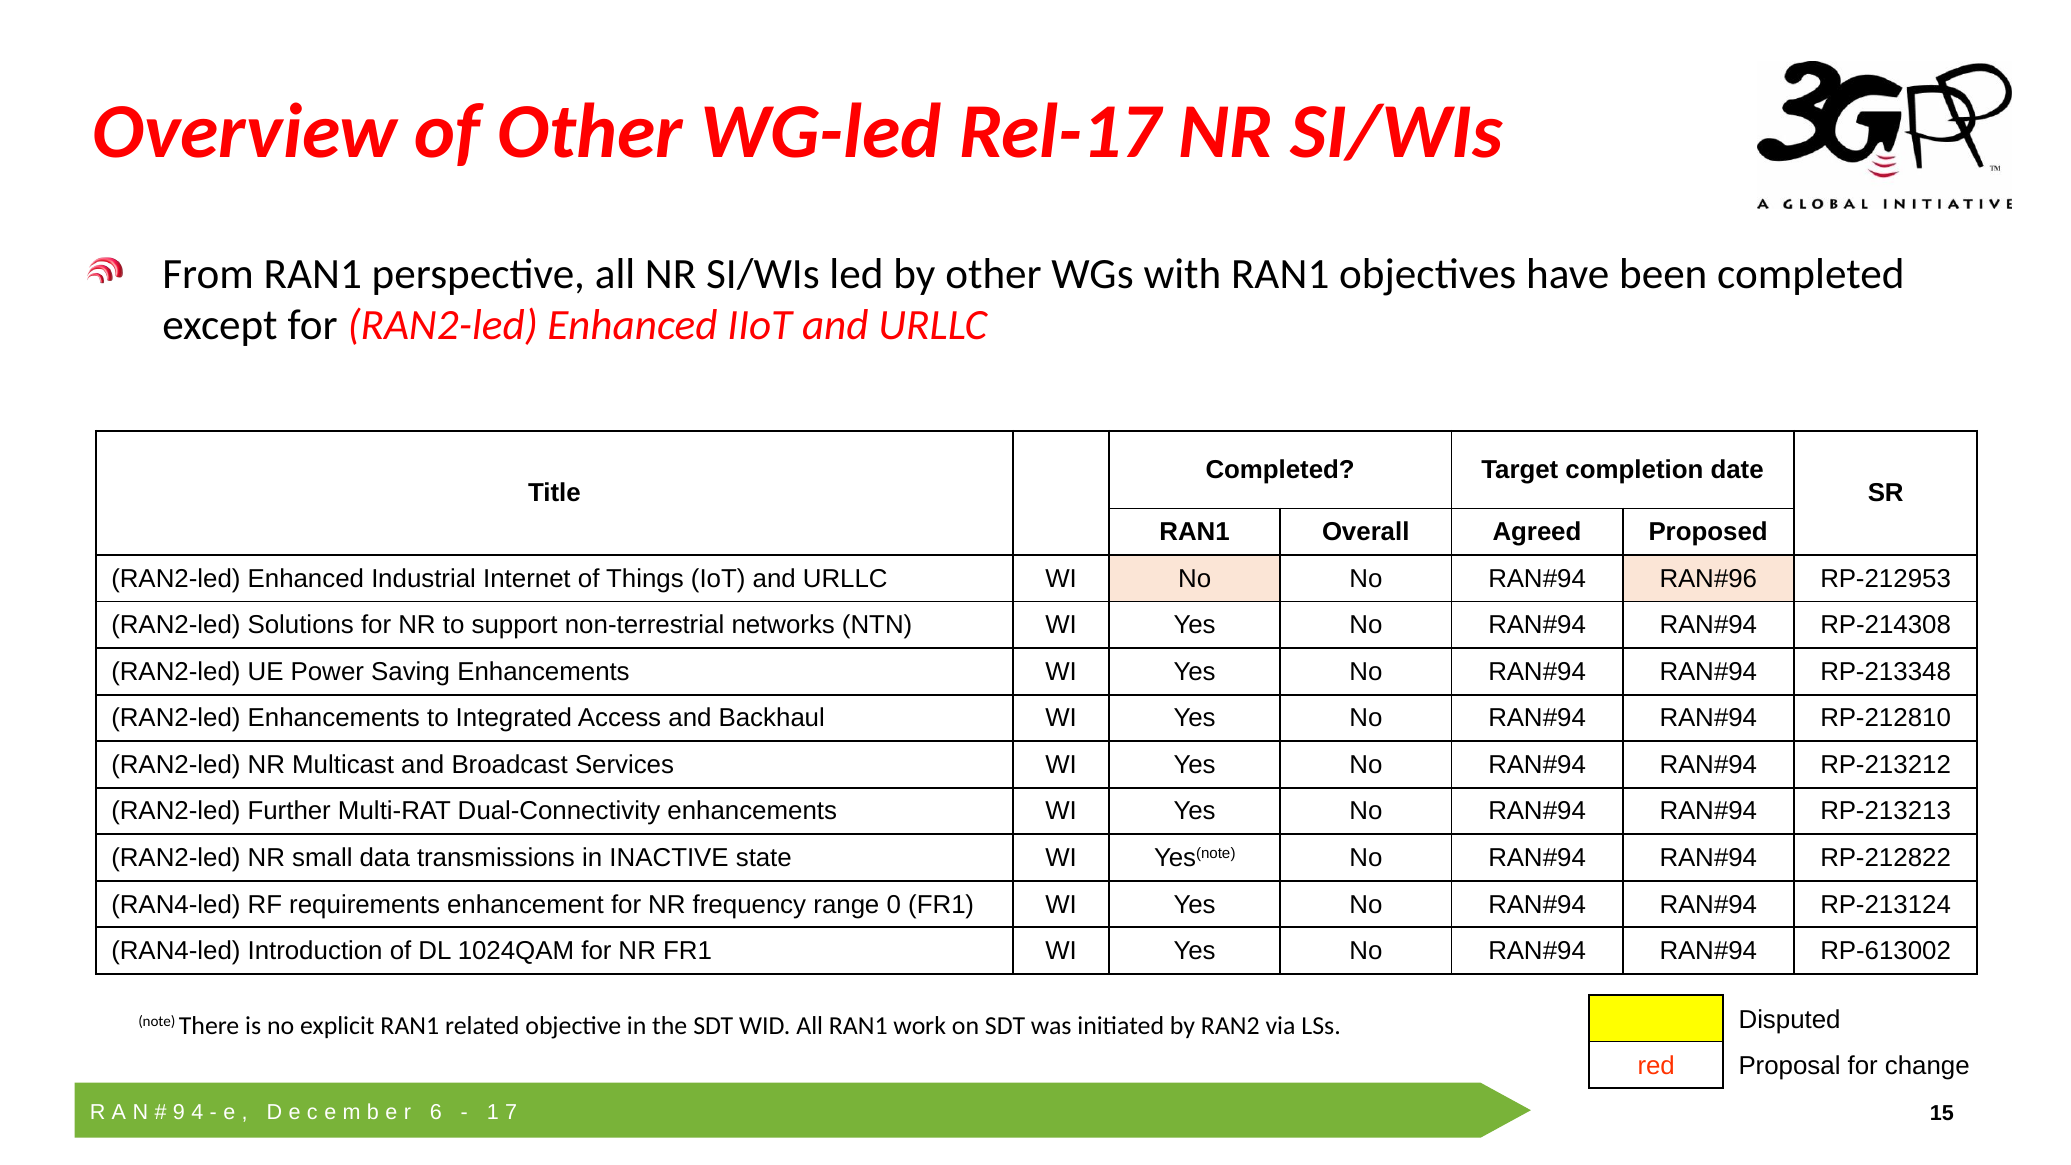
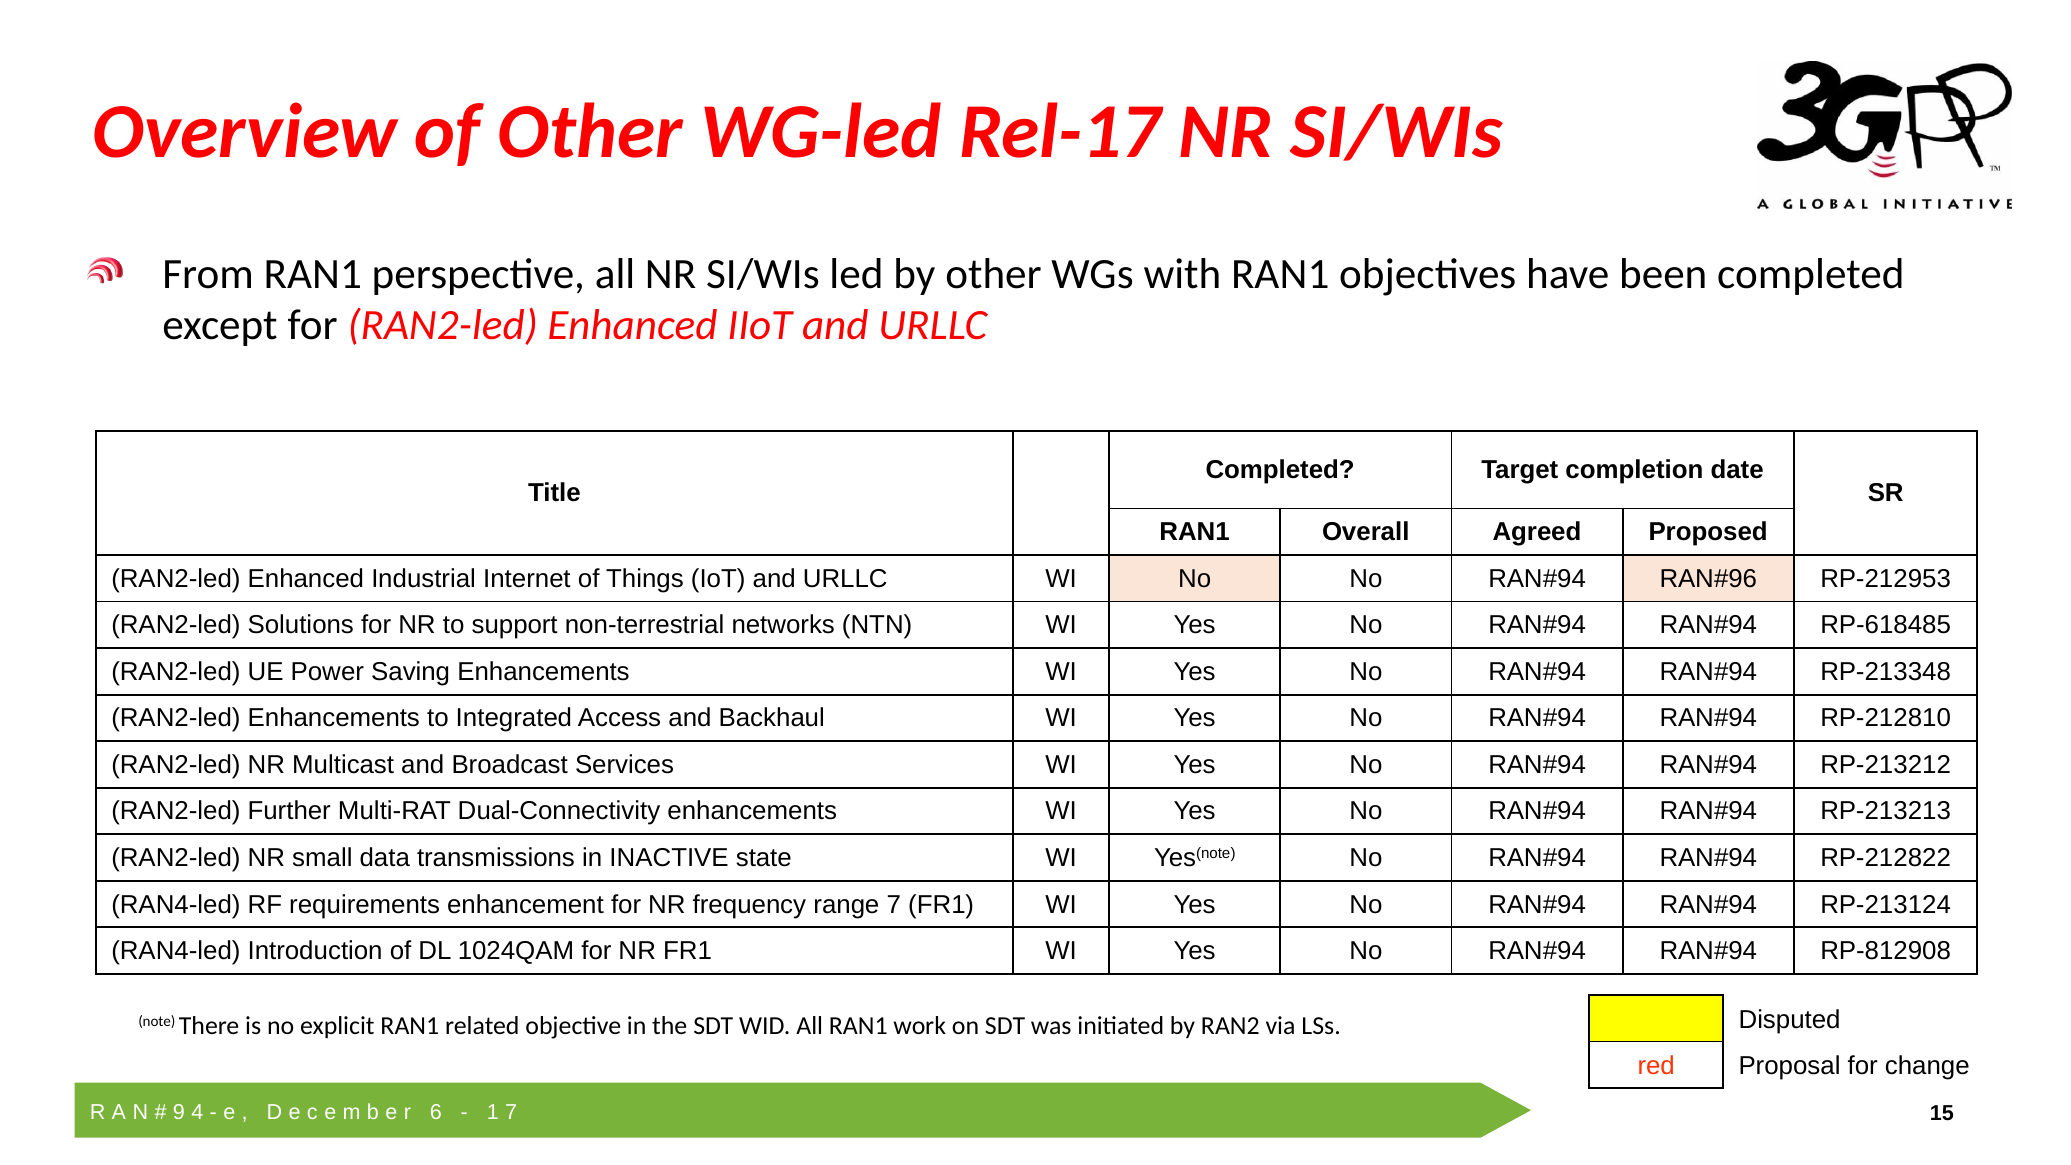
RP-214308: RP-214308 -> RP-618485 (1886, 625)
range 0: 0 -> 7 (894, 904)
RP-613002: RP-613002 -> RP-812908 (1886, 951)
